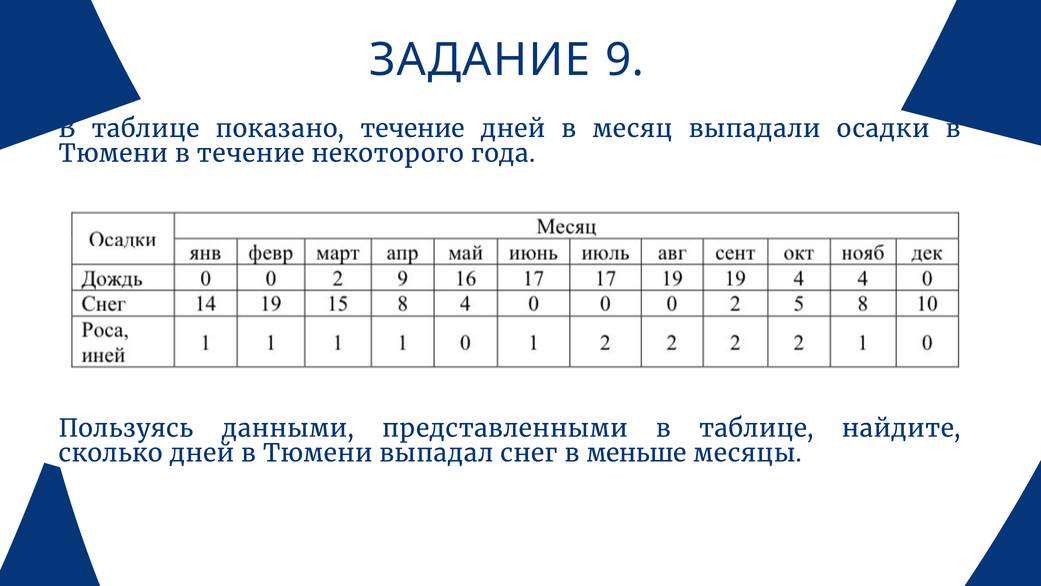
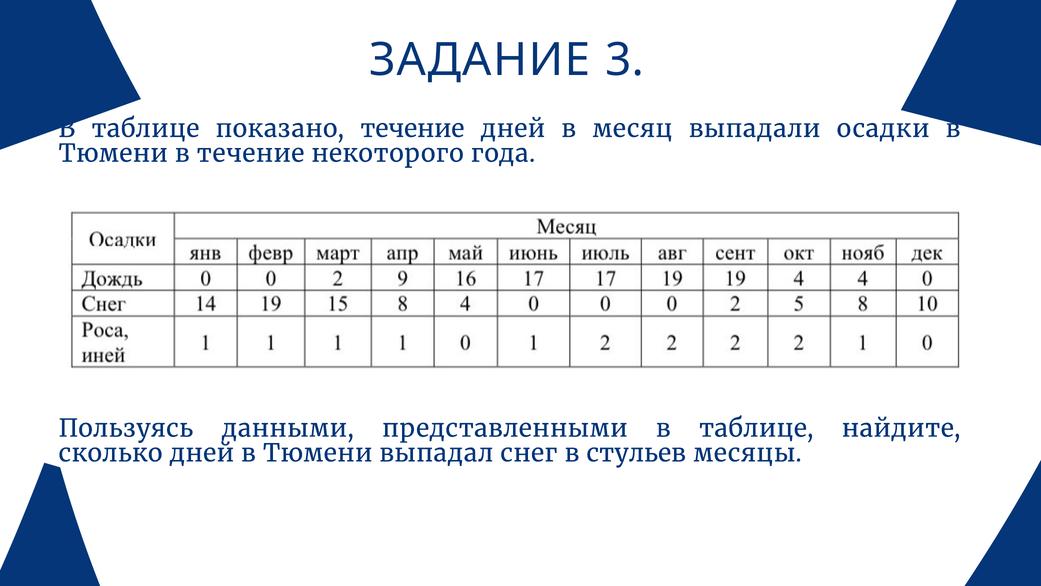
9: 9 -> 3 (625, 60)
меньше: меньше -> стульев (636, 453)
